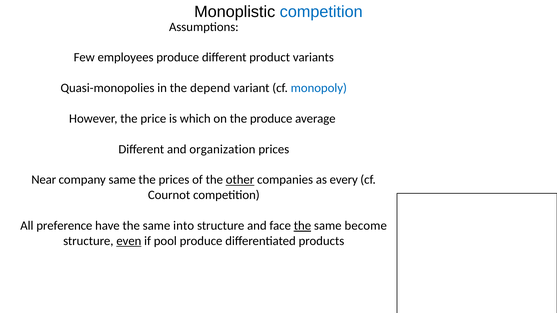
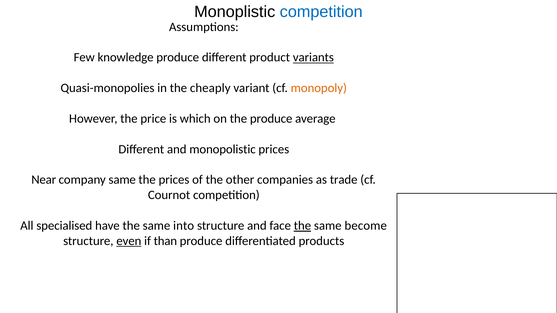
employees: employees -> knowledge (126, 57)
variants underline: none -> present (313, 57)
depend: depend -> cheaply (210, 88)
monopoly colour: blue -> orange (319, 88)
organization: organization -> monopolistic (222, 149)
other underline: present -> none (240, 180)
every: every -> trade (344, 180)
preference: preference -> specialised (64, 226)
pool: pool -> than (165, 241)
